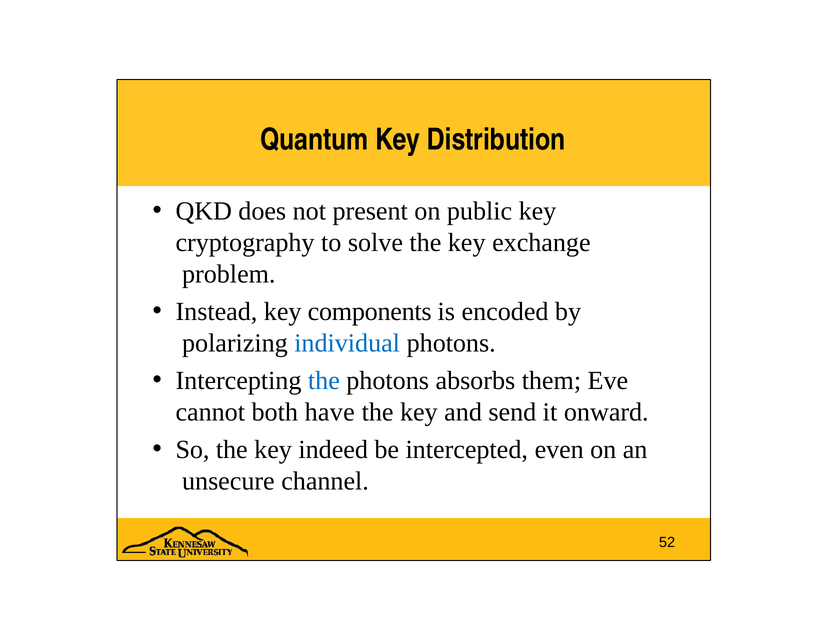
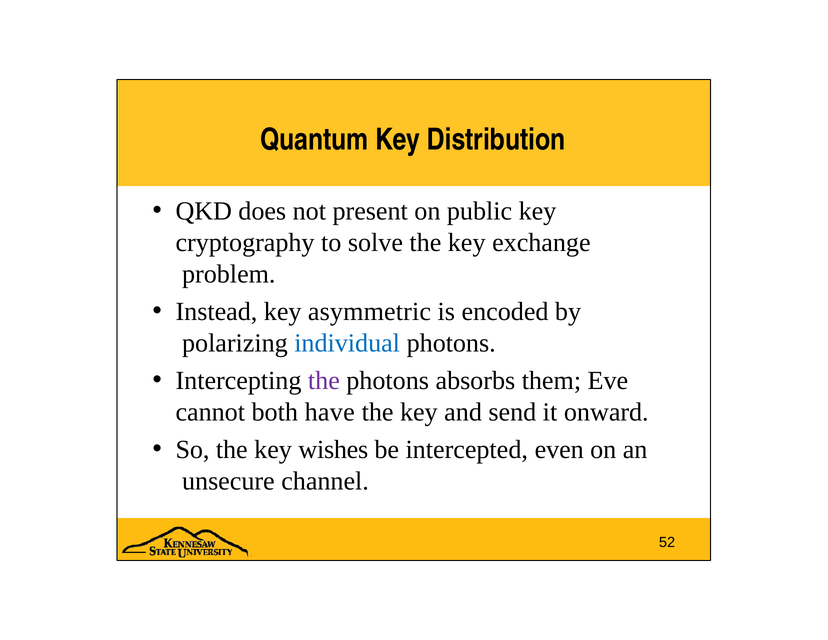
components: components -> asymmetric (369, 311)
the colour: blue -> purple (324, 380)
indeed: indeed -> wishes (333, 449)
